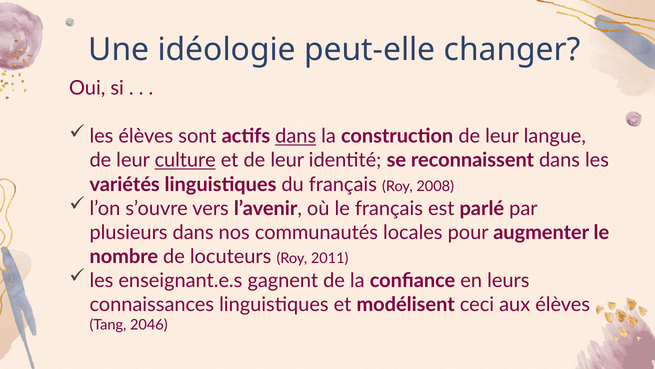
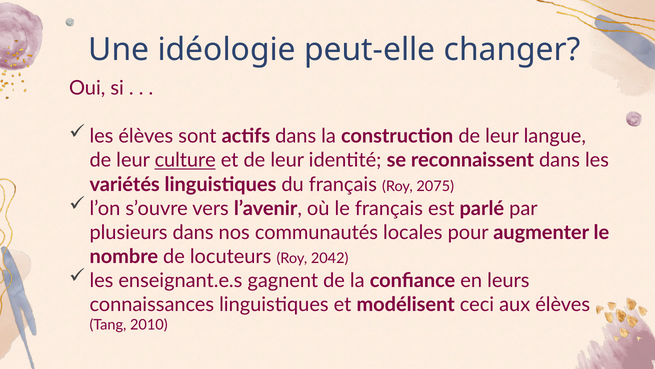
dans underline: present -> none (296, 136)
2008: 2008 -> 2075 (435, 186)
2011: 2011 -> 2042 (330, 258)
2046: 2046 -> 2010 (149, 325)
